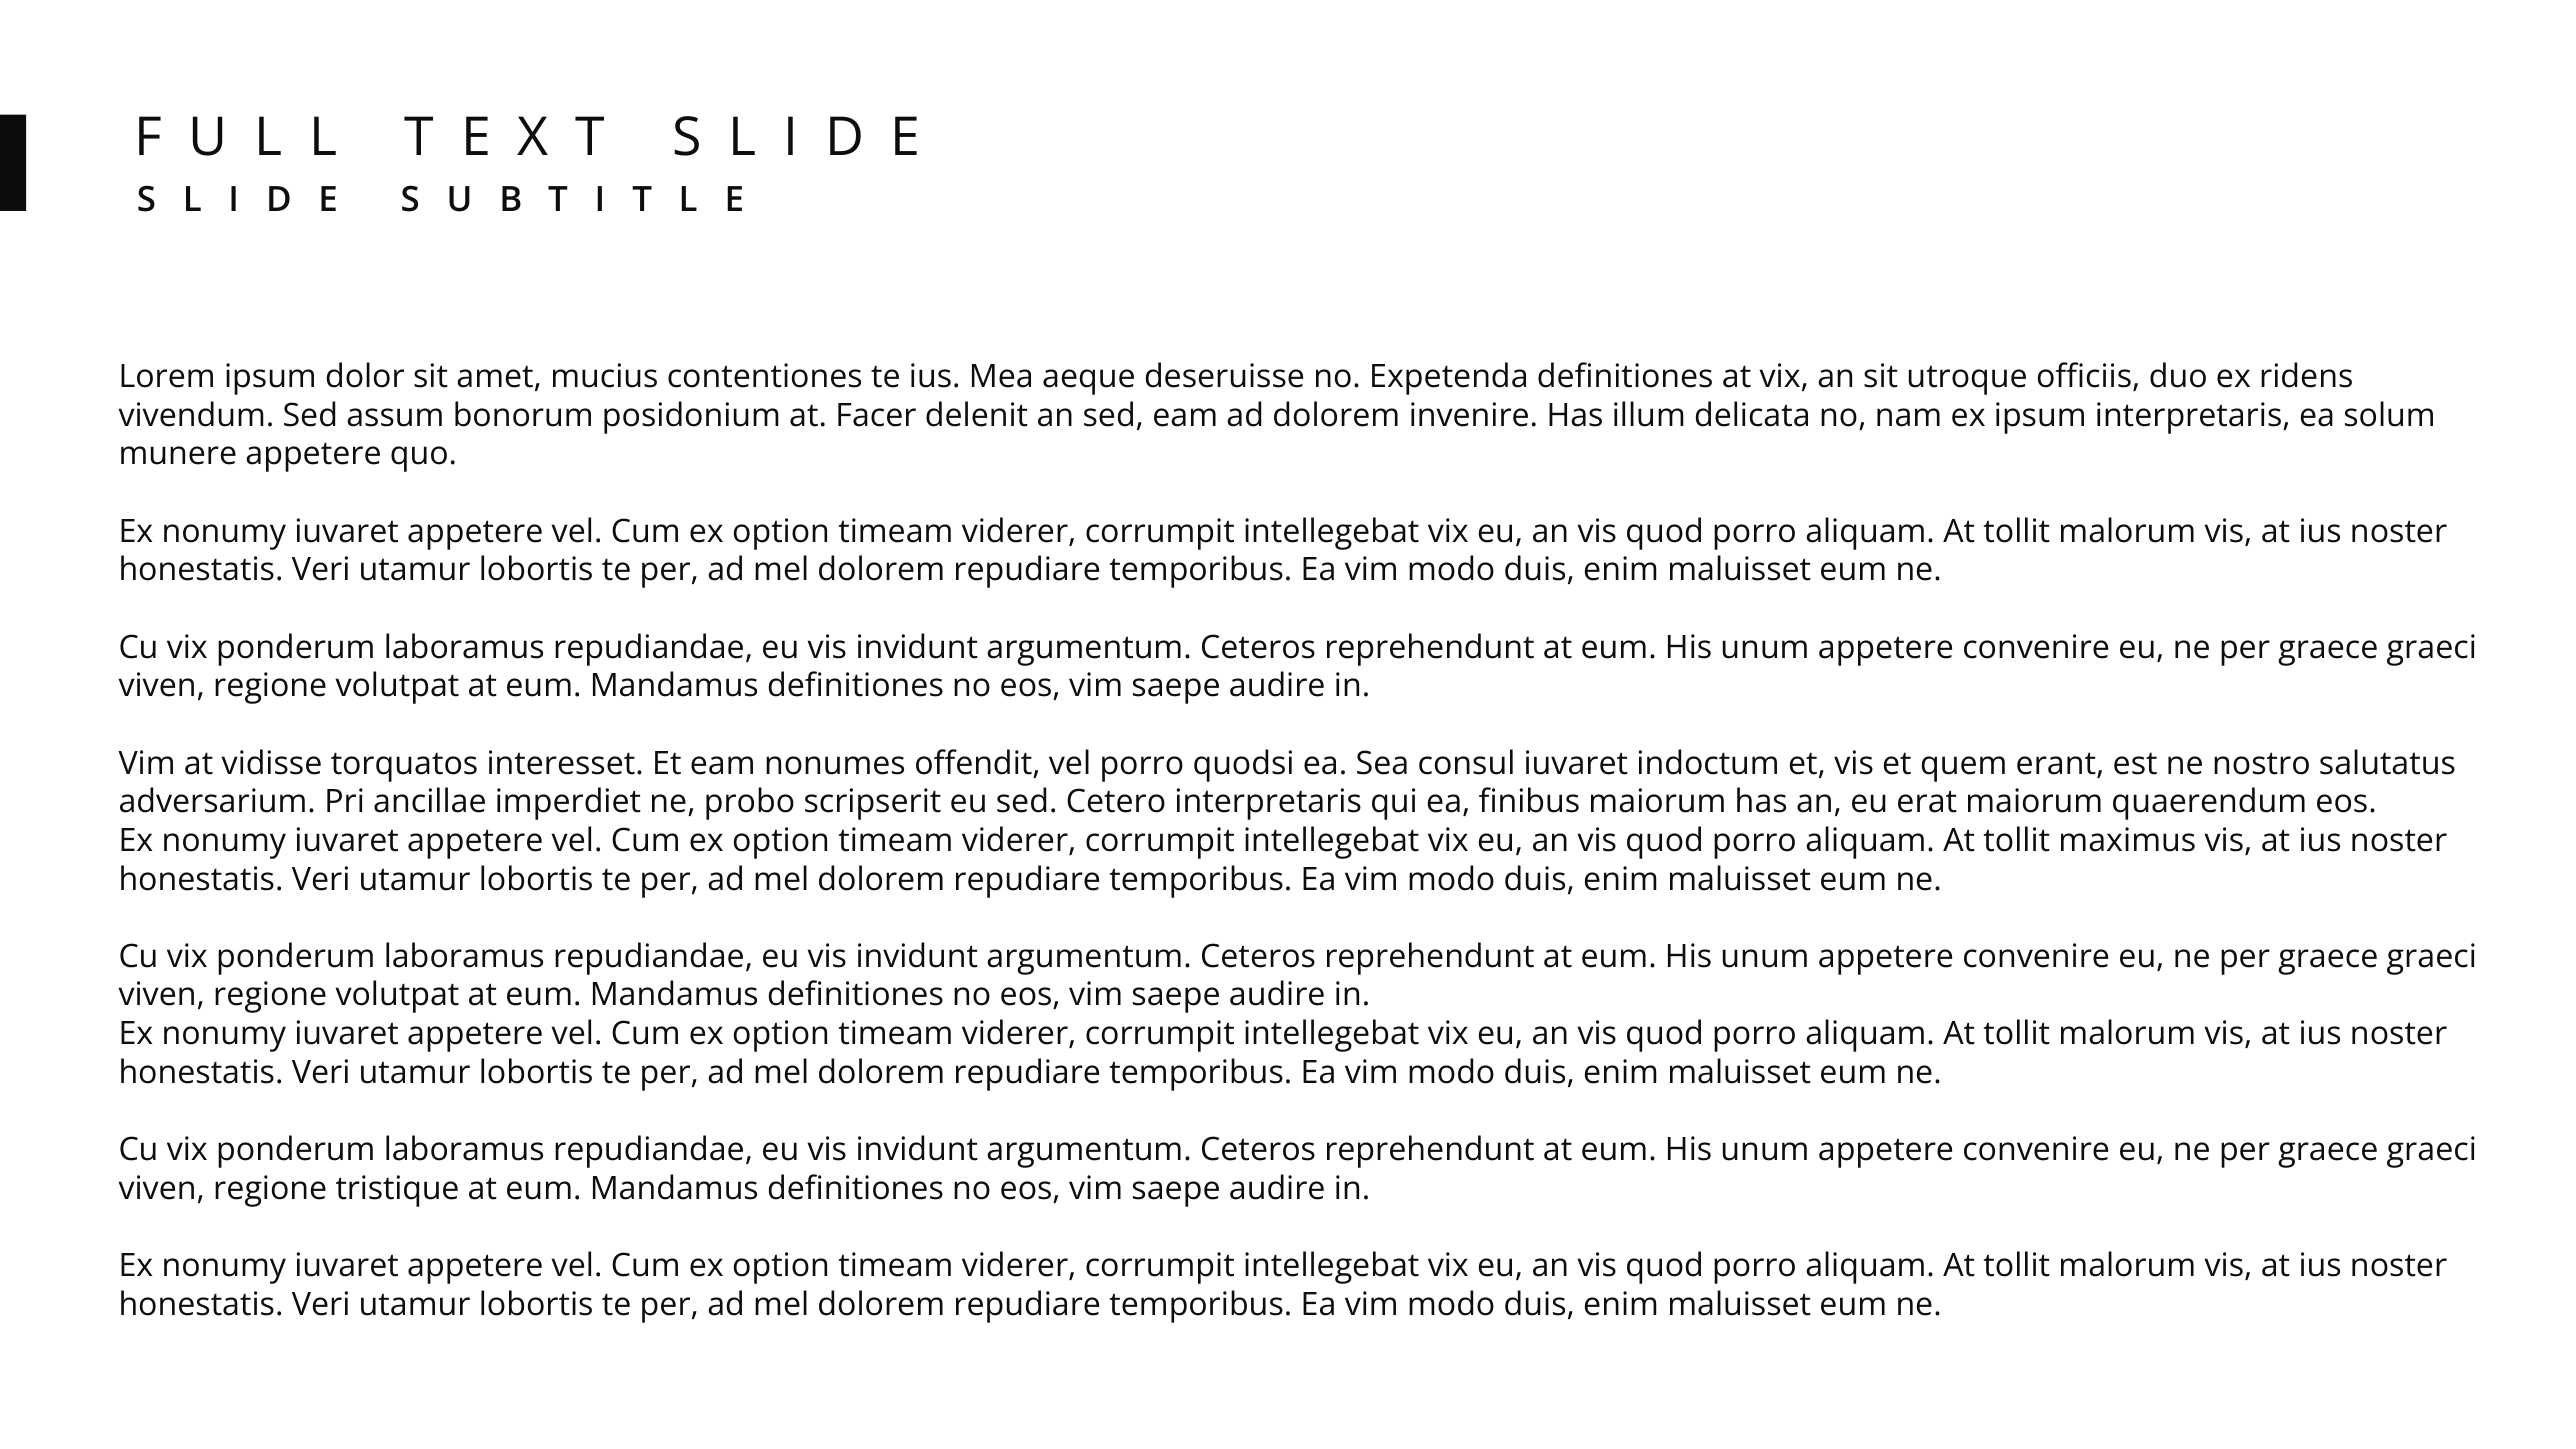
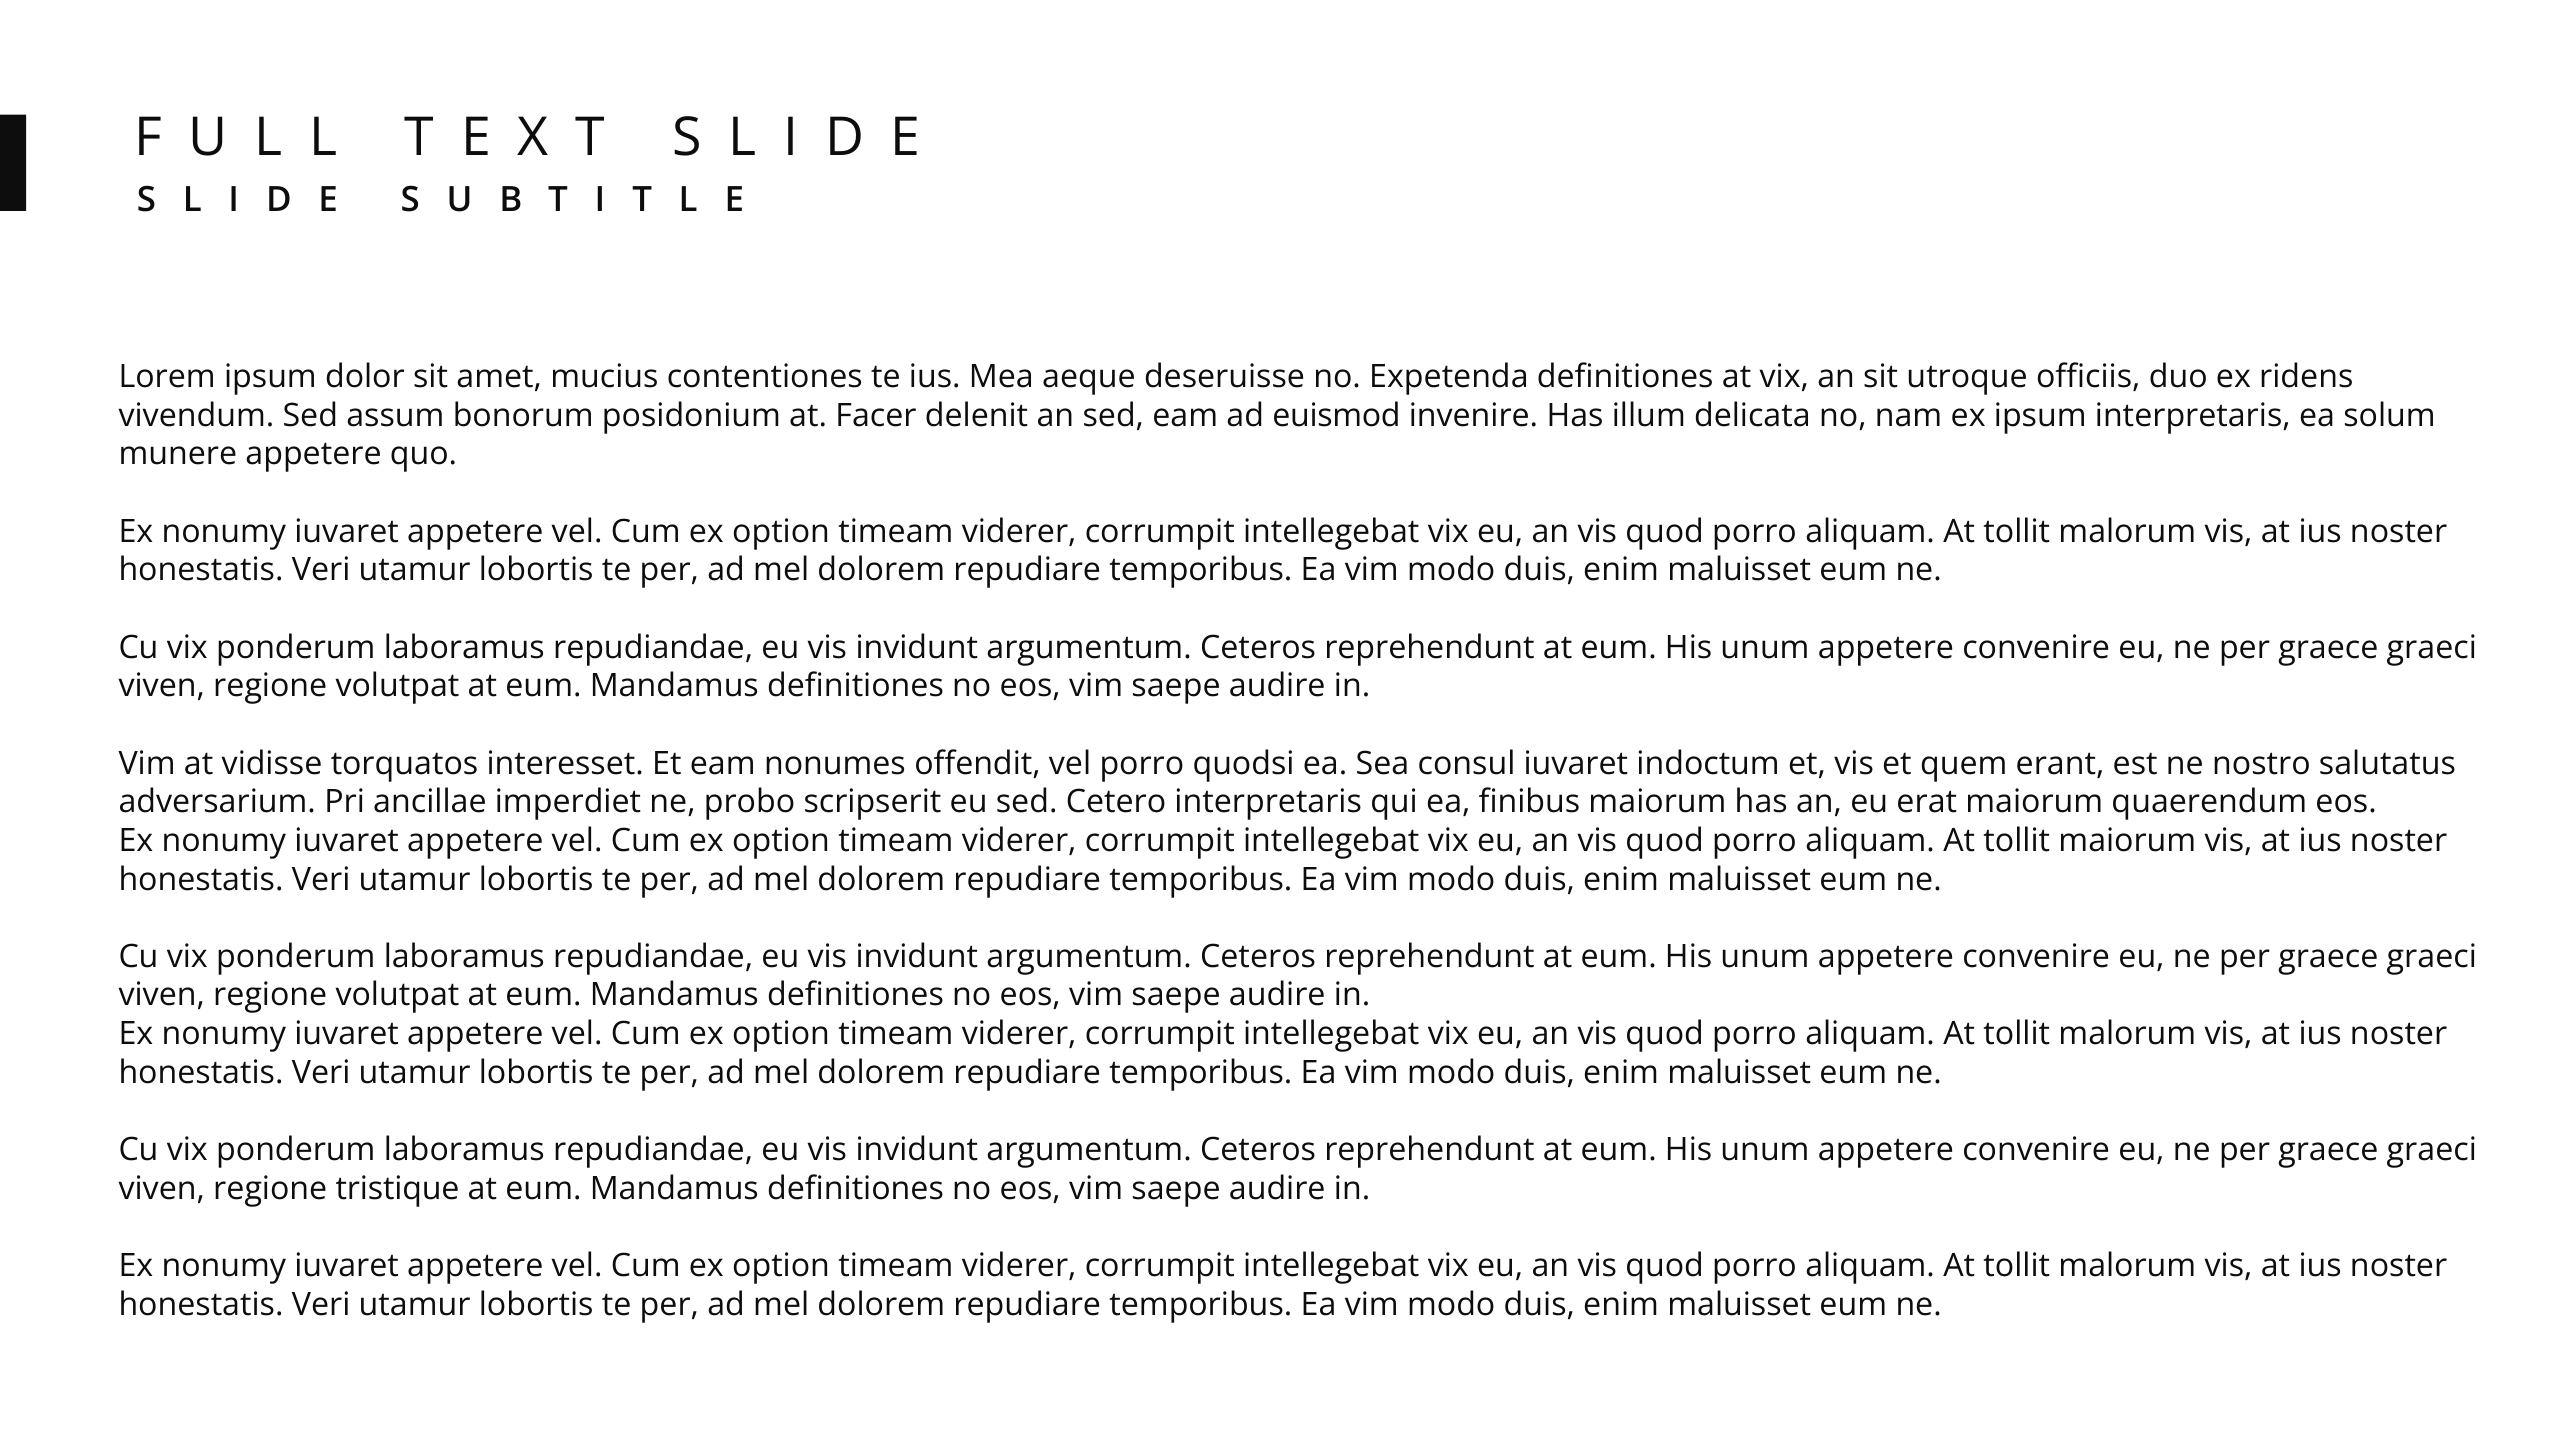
ad dolorem: dolorem -> euismod (1337, 416)
tollit maximus: maximus -> maiorum (2127, 841)
